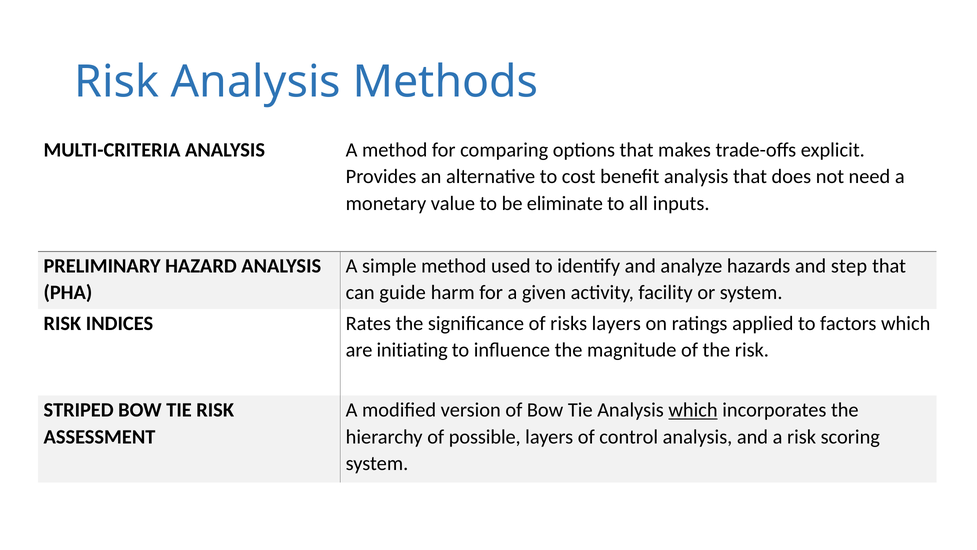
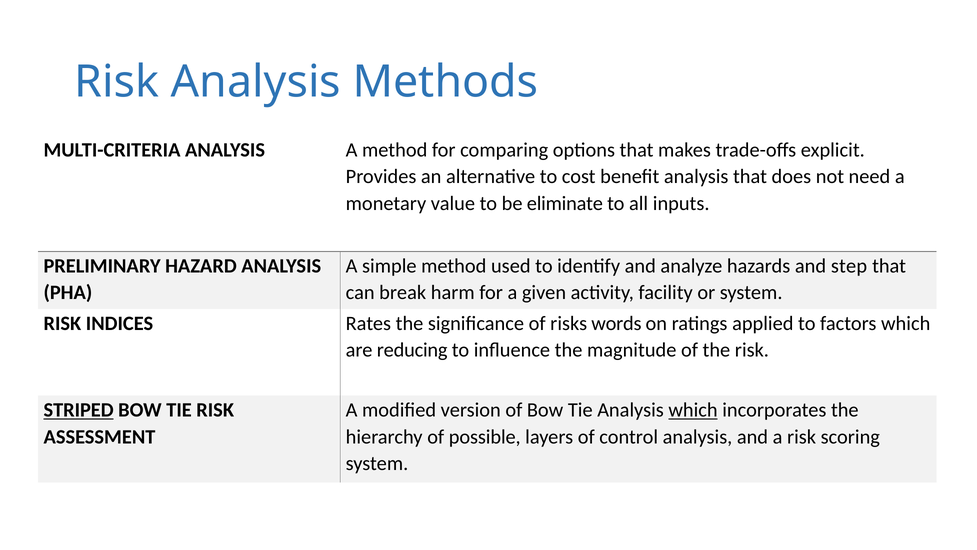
guide: guide -> break (403, 293)
risks layers: layers -> words (616, 323)
initiating: initiating -> reducing (412, 350)
STRIPED underline: none -> present (79, 410)
